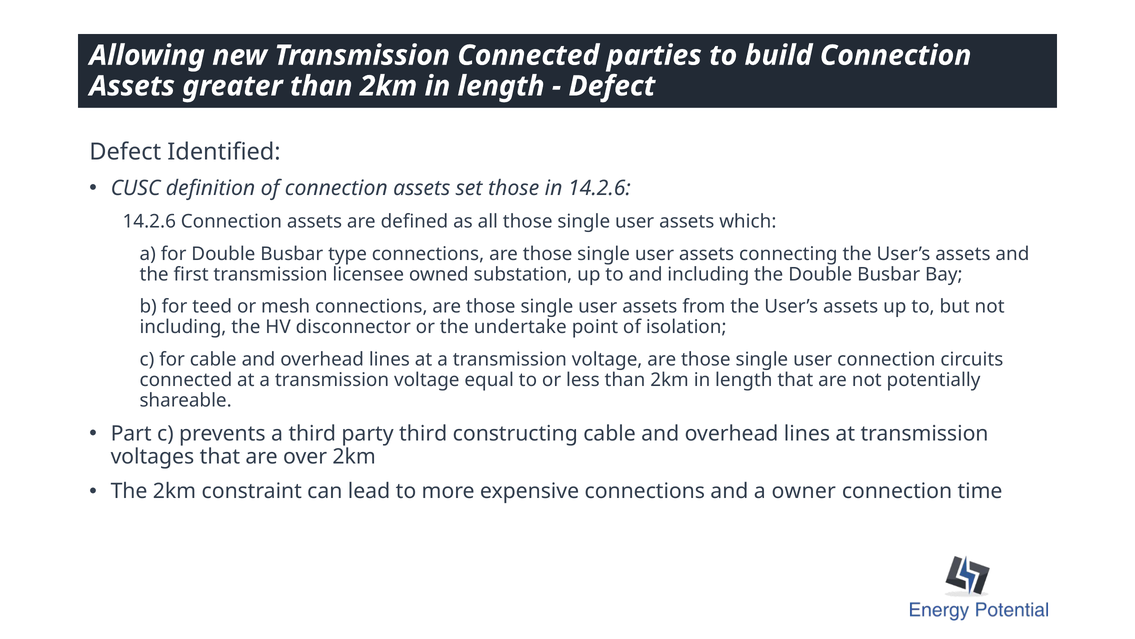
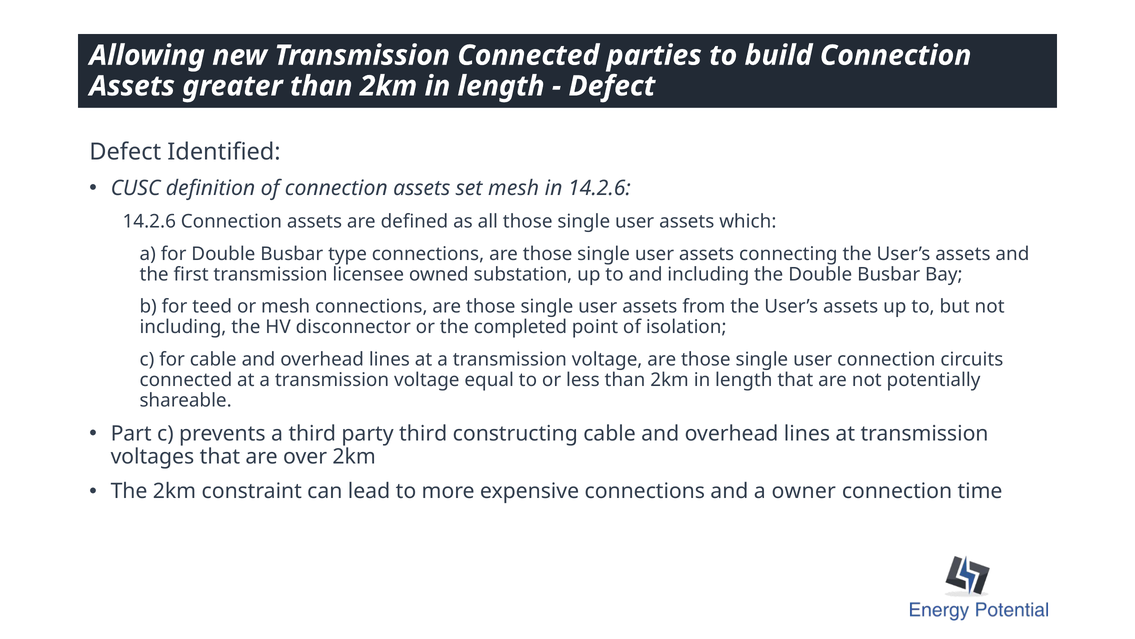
set those: those -> mesh (514, 188)
undertake: undertake -> completed (520, 327)
